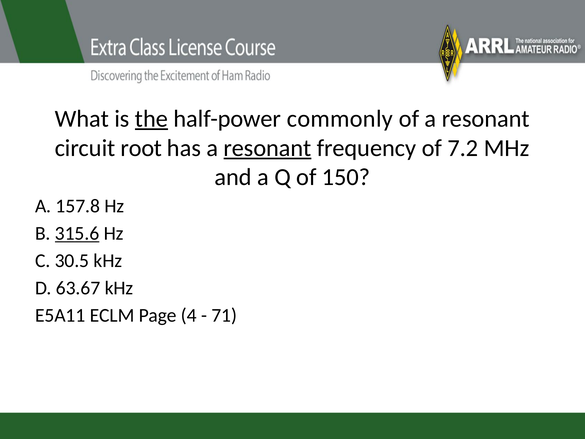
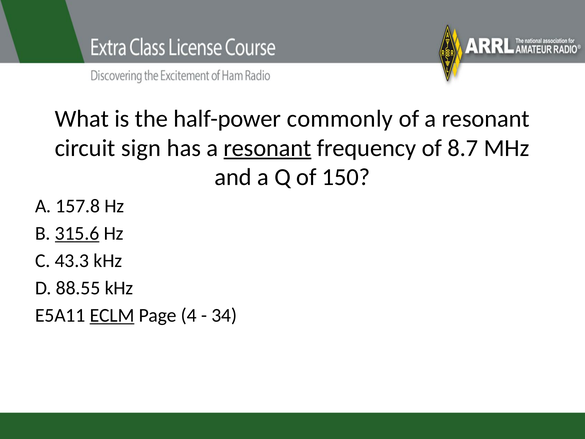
the underline: present -> none (152, 119)
root: root -> sign (141, 148)
7.2: 7.2 -> 8.7 (463, 148)
30.5: 30.5 -> 43.3 (72, 261)
63.67: 63.67 -> 88.55 (78, 288)
ECLM underline: none -> present (112, 315)
71: 71 -> 34 (224, 315)
